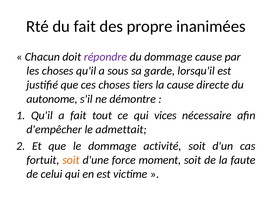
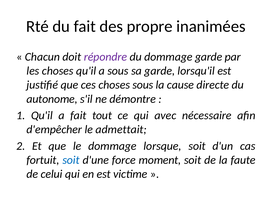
dommage cause: cause -> garde (209, 57)
choses tiers: tiers -> sous (143, 85)
vices: vices -> avec (165, 115)
activité: activité -> lorsque (162, 146)
soit colour: orange -> blue (71, 160)
